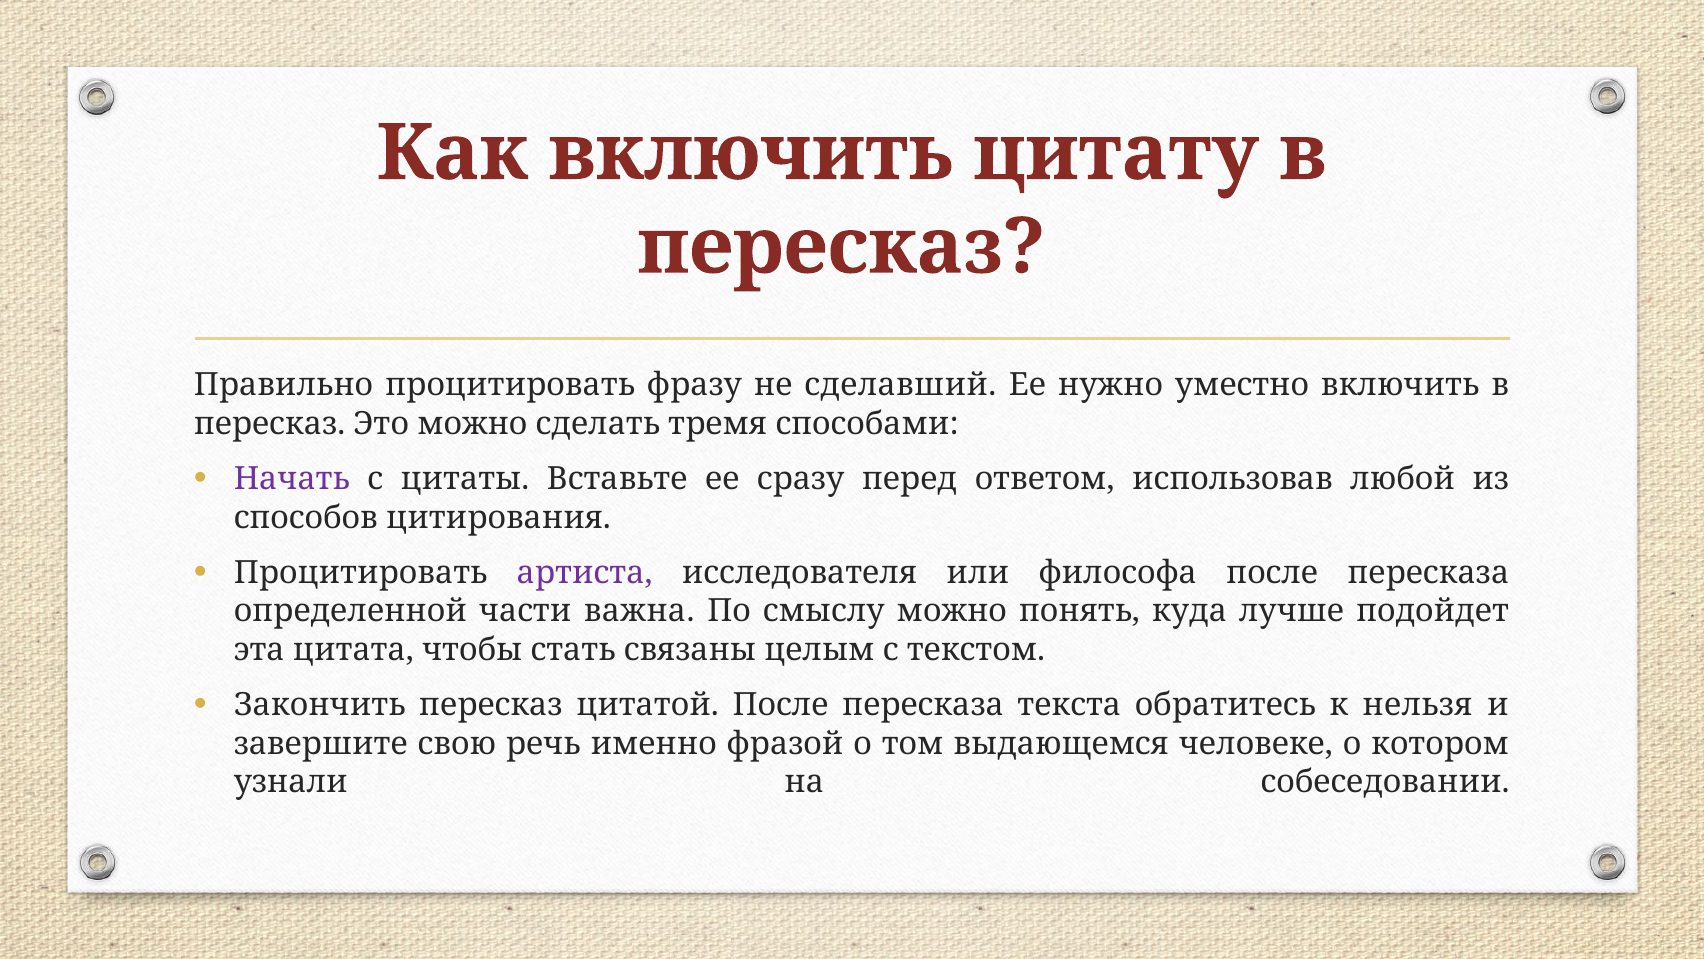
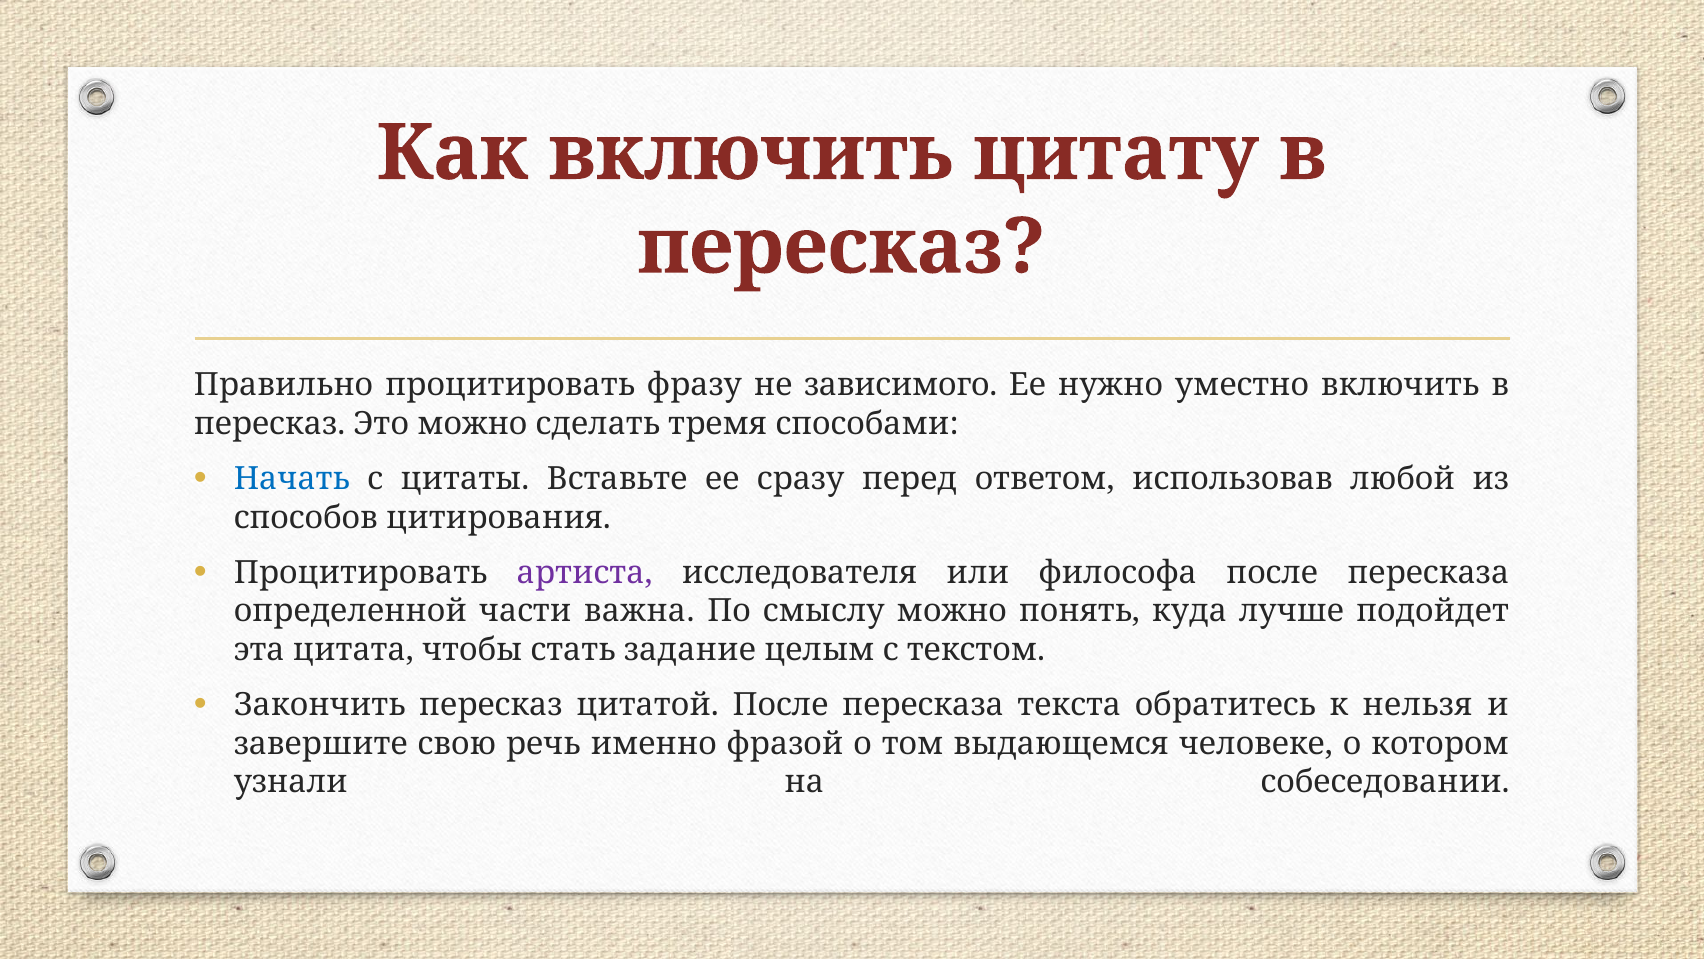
сделавший: сделавший -> зависимого (901, 385)
Начать colour: purple -> blue (292, 479)
связаны: связаны -> задание (690, 649)
